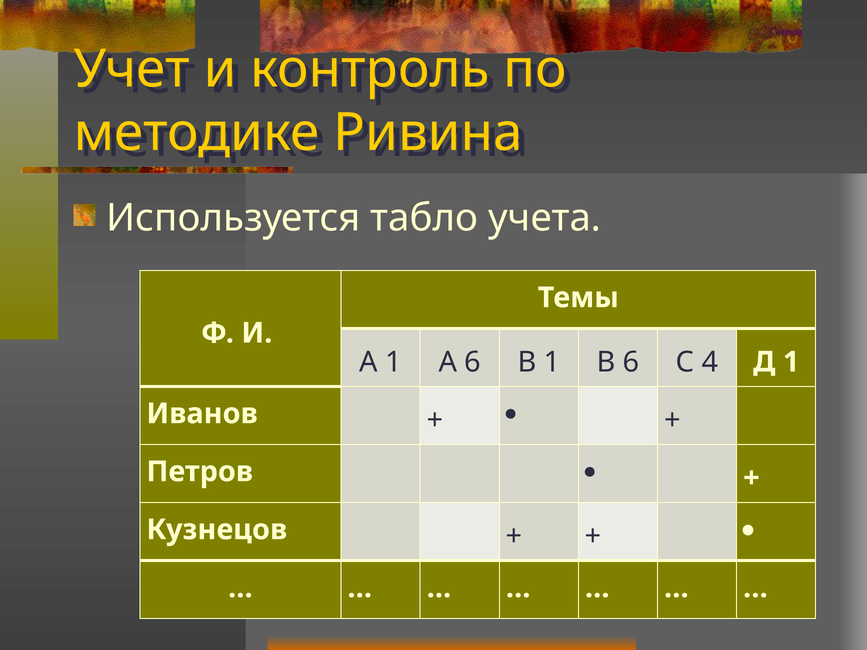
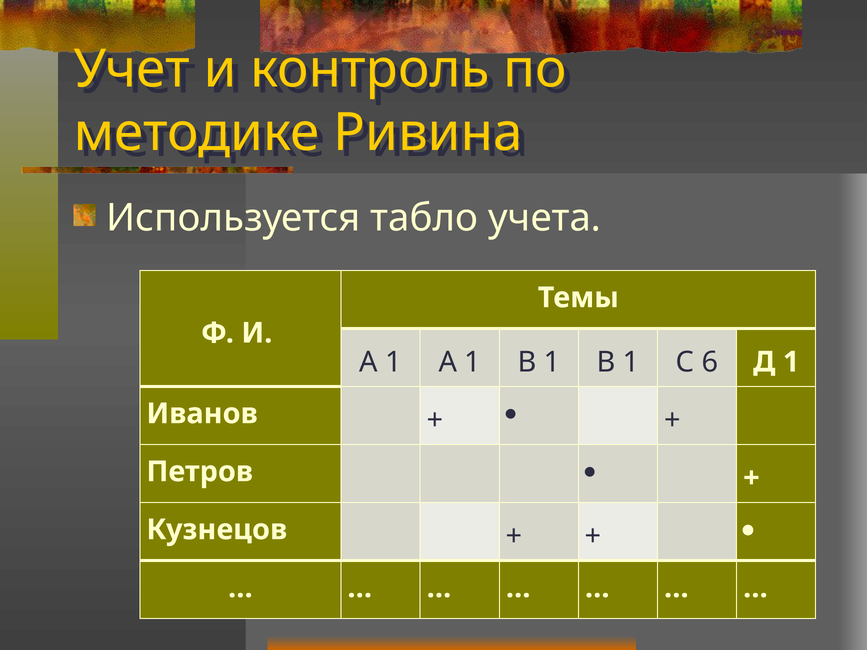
1 А 6: 6 -> 1 (473, 362)
В 1 В 6: 6 -> 1 (631, 362)
4: 4 -> 6 (710, 362)
